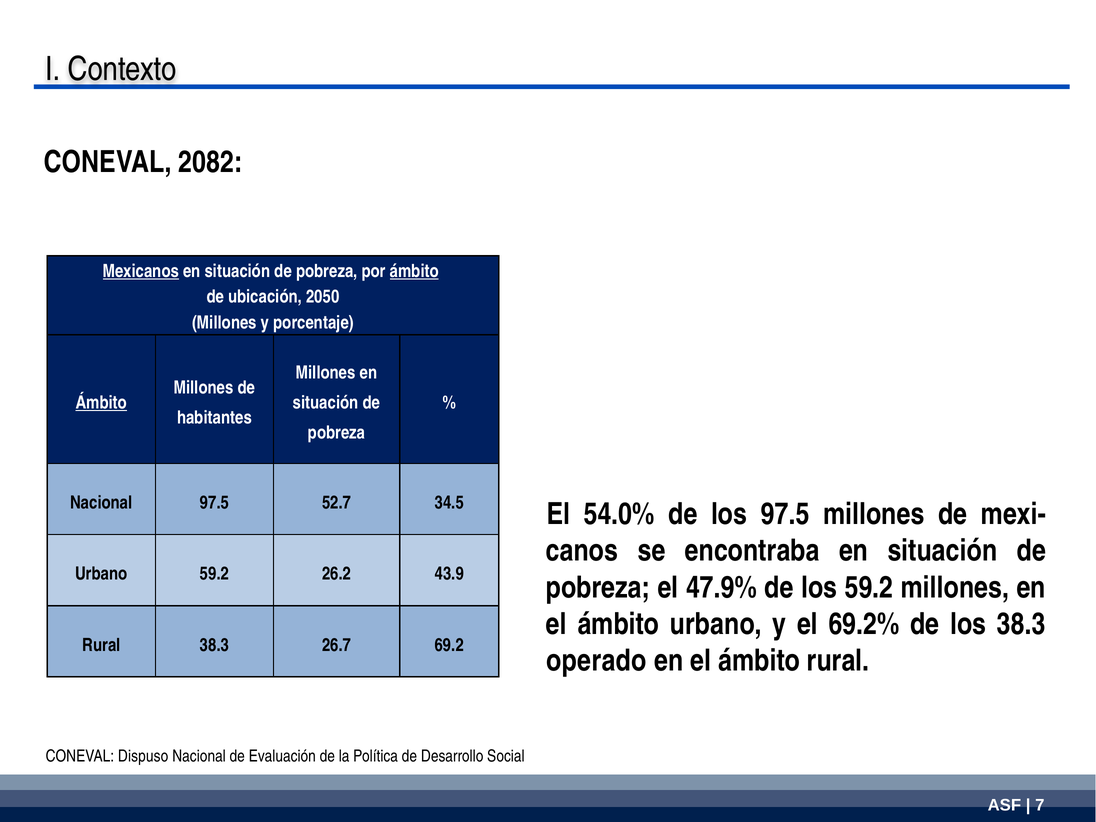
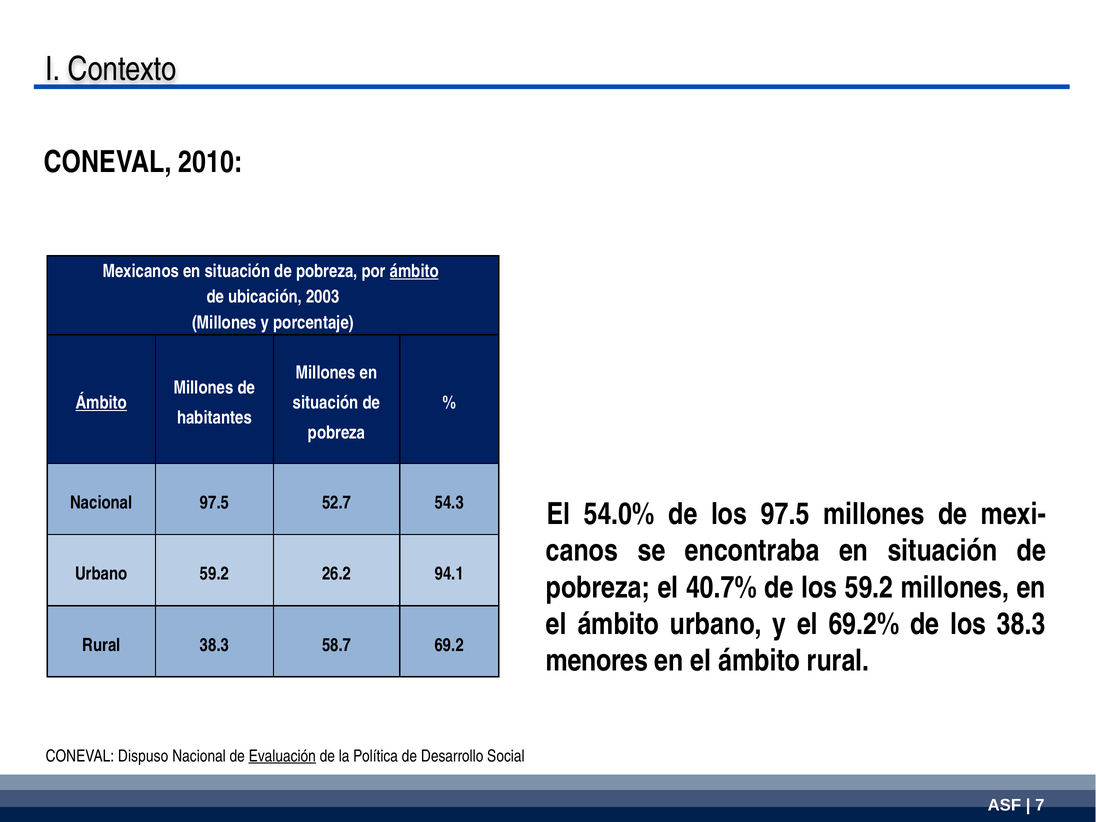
2082: 2082 -> 2010 (210, 162)
Mexicanos underline: present -> none (141, 271)
2050: 2050 -> 2003 (323, 297)
34.5: 34.5 -> 54.3 (449, 503)
43.9: 43.9 -> 94.1 (449, 574)
47.9%: 47.9% -> 40.7% (721, 587)
26.7: 26.7 -> 58.7 (337, 645)
operado: operado -> menores (597, 661)
Evaluación underline: none -> present (282, 756)
